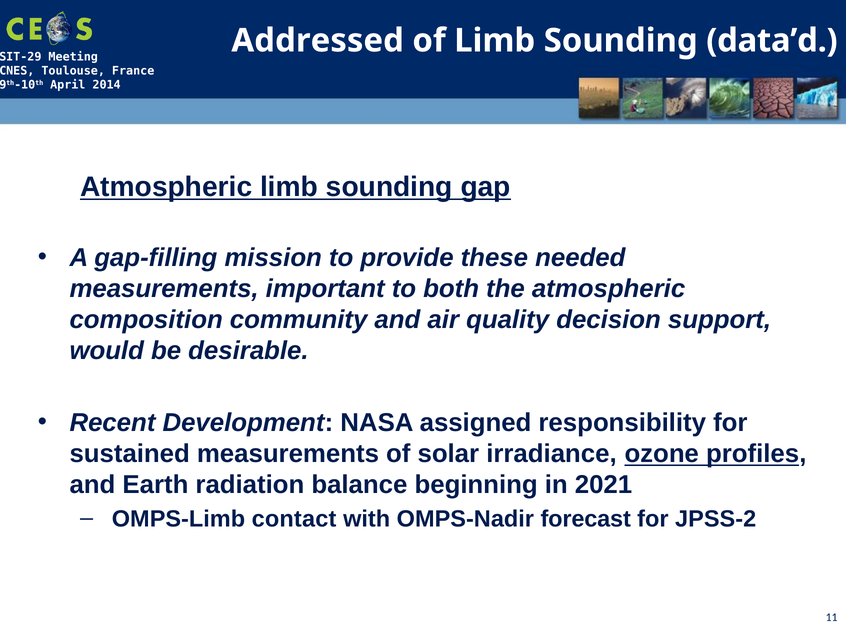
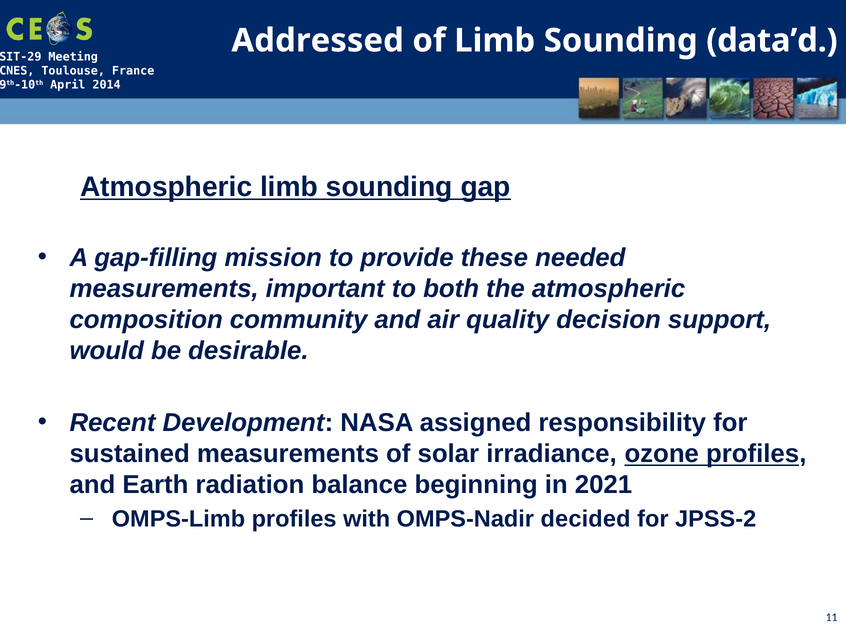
OMPS-Limb contact: contact -> profiles (294, 519)
forecast: forecast -> decided (586, 519)
